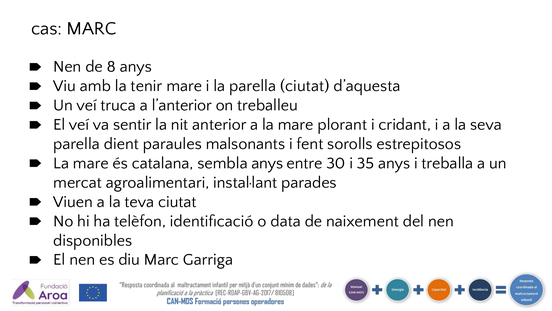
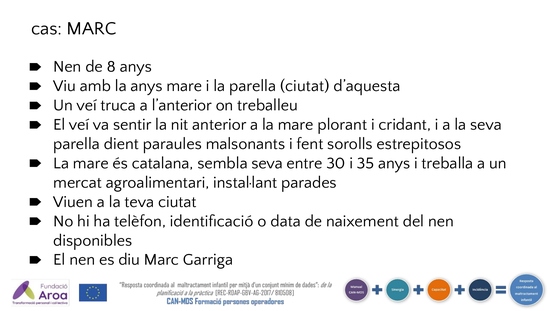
la tenir: tenir -> anys (147, 86)
sembla anys: anys -> seva (267, 163)
